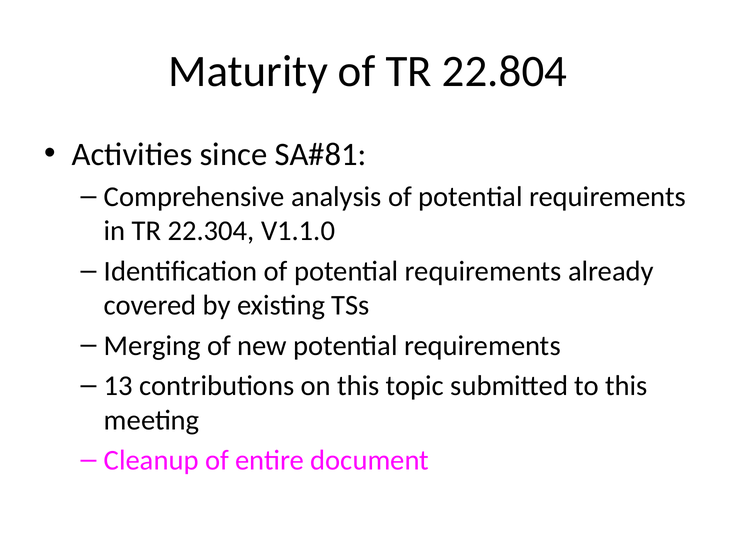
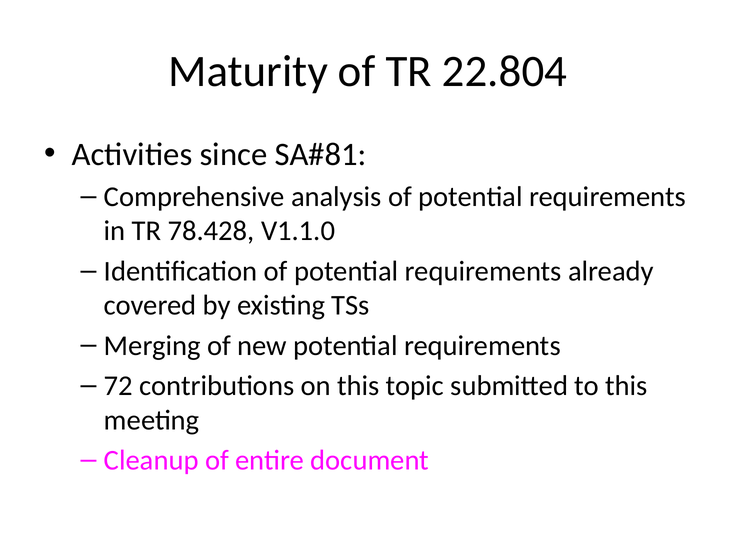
22.304: 22.304 -> 78.428 (211, 231)
13: 13 -> 72 (118, 386)
